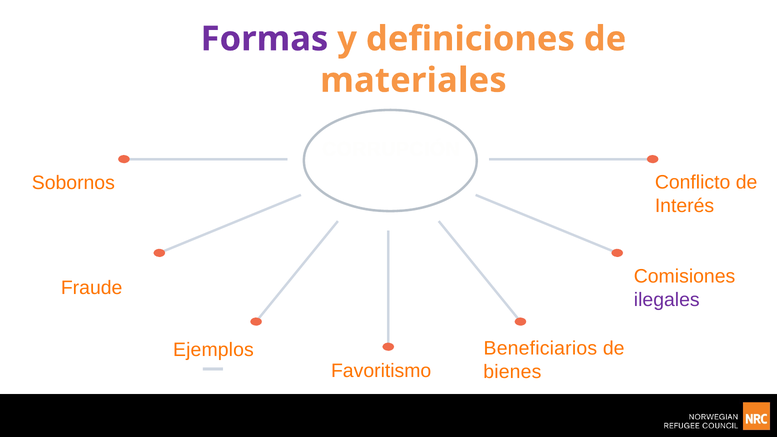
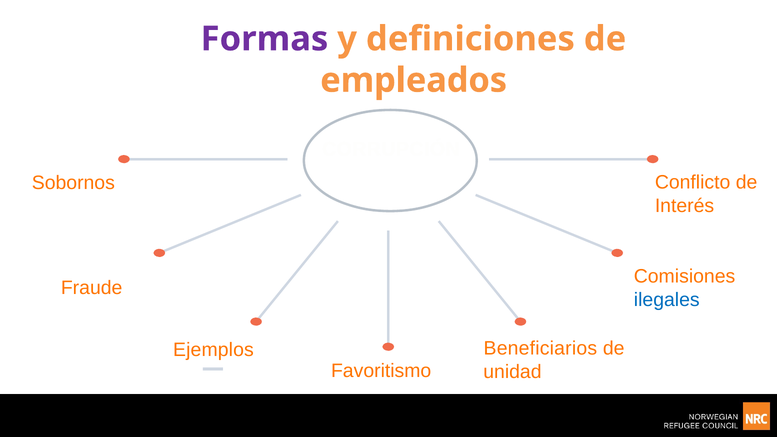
materiales: materiales -> empleados (414, 80)
ilegales colour: purple -> blue (667, 300)
bienes: bienes -> unidad (512, 372)
